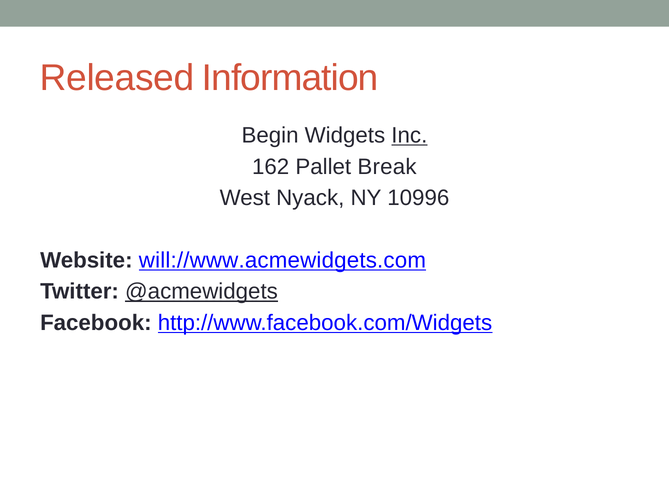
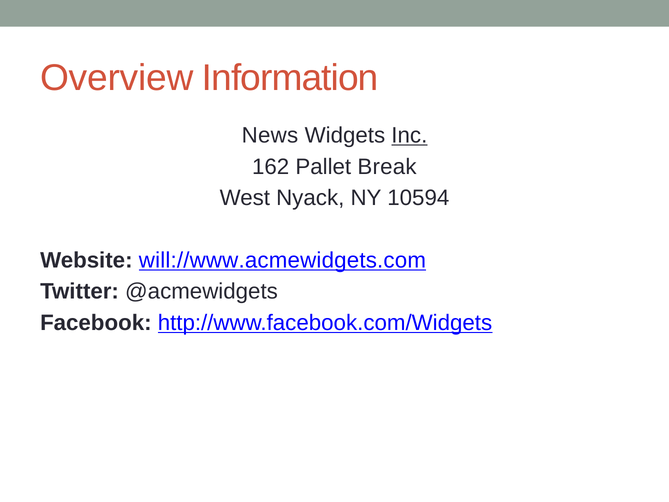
Released: Released -> Overview (117, 78)
Begin: Begin -> News (270, 135)
10996: 10996 -> 10594 (418, 198)
@acmewidgets underline: present -> none (201, 291)
